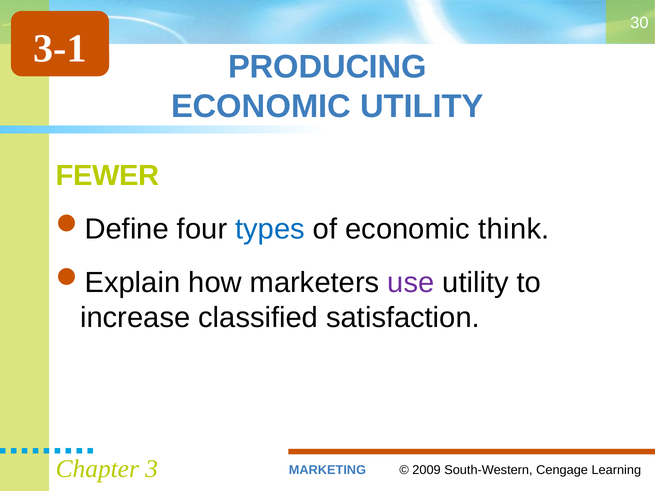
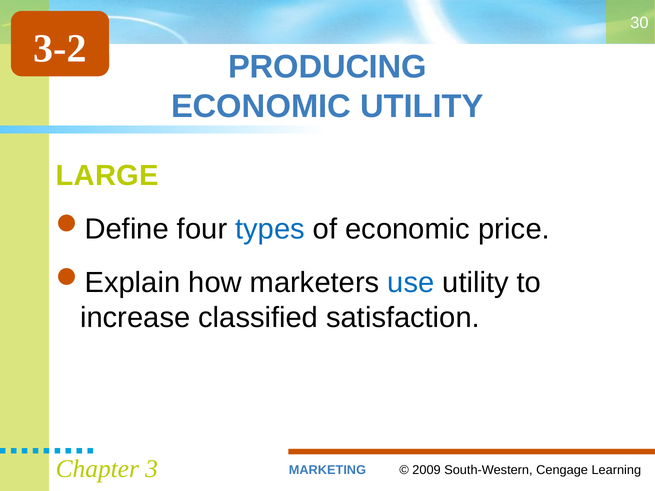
3-1: 3-1 -> 3-2 (60, 49)
FEWER: FEWER -> LARGE (107, 176)
think: think -> price (514, 229)
use colour: purple -> blue (411, 283)
